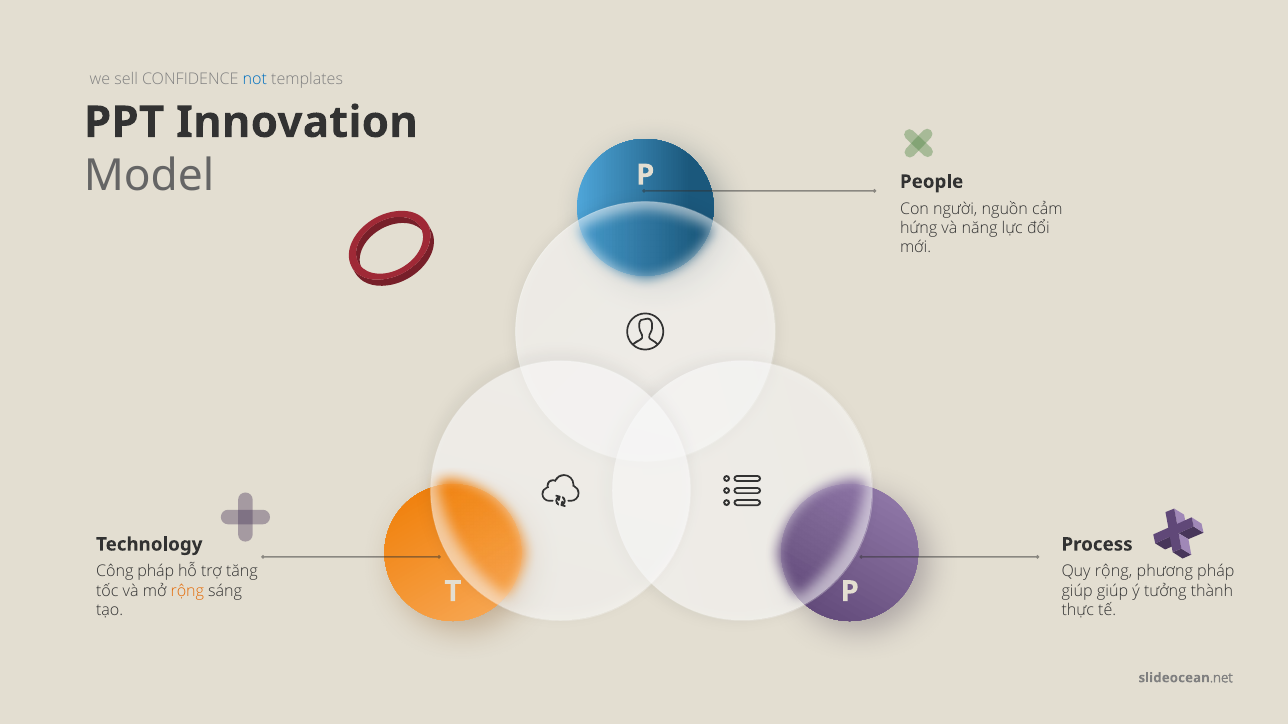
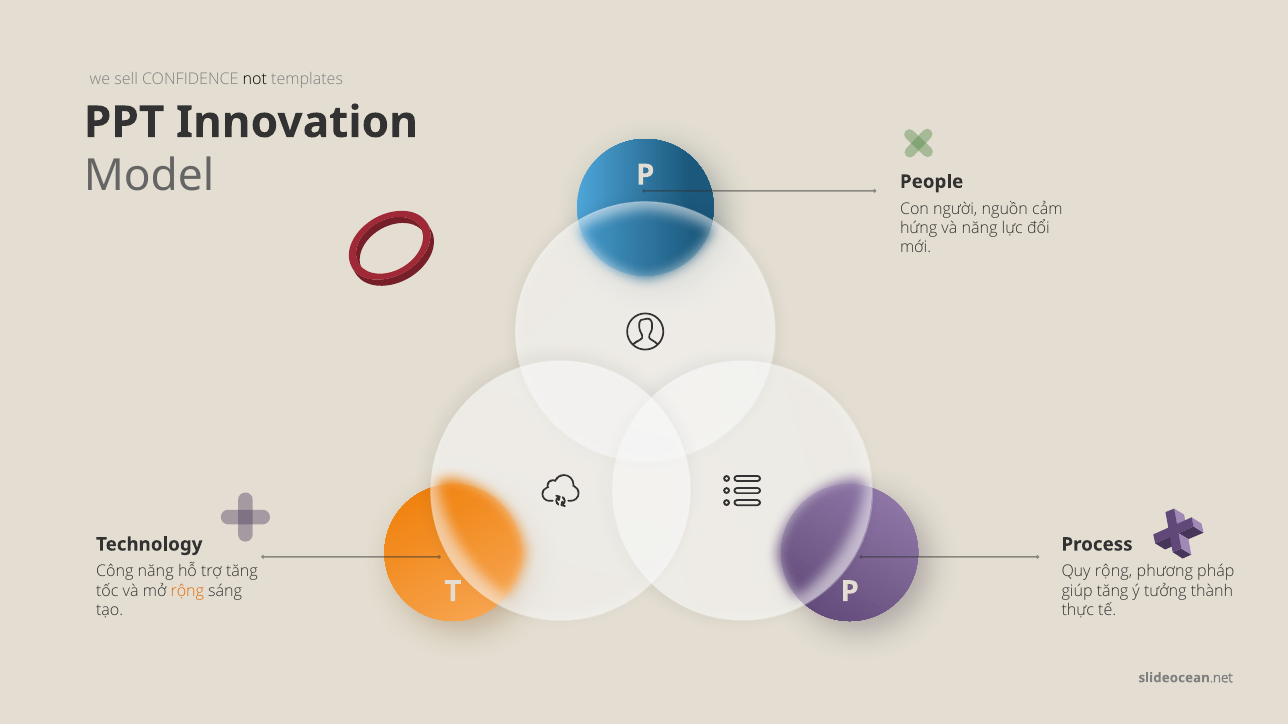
not colour: blue -> black (255, 80)
Công pháp: pháp -> năng (156, 572)
giúp giúp: giúp -> tăng (1113, 591)
